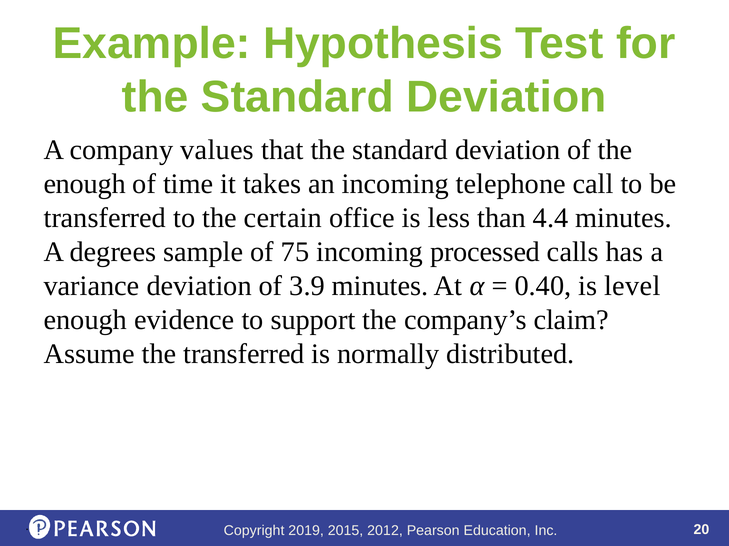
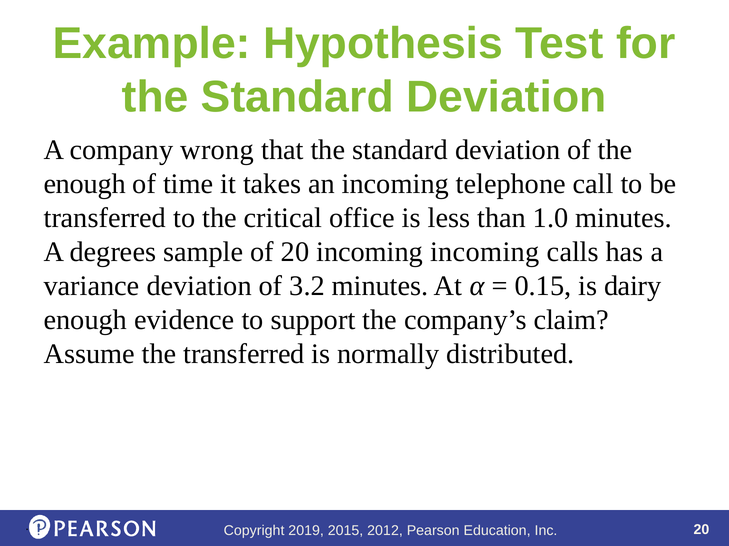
values: values -> wrong (217, 150)
certain: certain -> critical (283, 218)
4.4: 4.4 -> 1.0 (551, 218)
of 75: 75 -> 20 (295, 252)
incoming processed: processed -> incoming (485, 252)
3.9: 3.9 -> 3.2 (307, 286)
0.40: 0.40 -> 0.15 (543, 286)
level: level -> dairy (633, 286)
